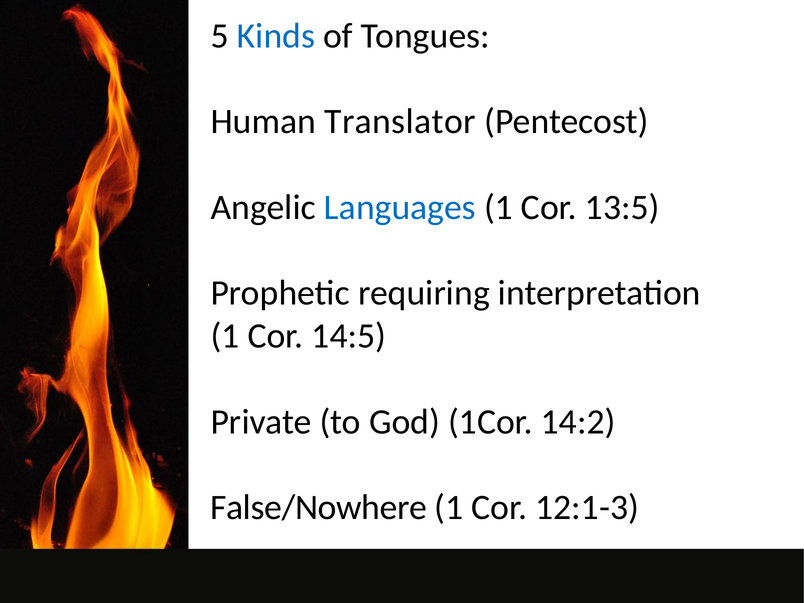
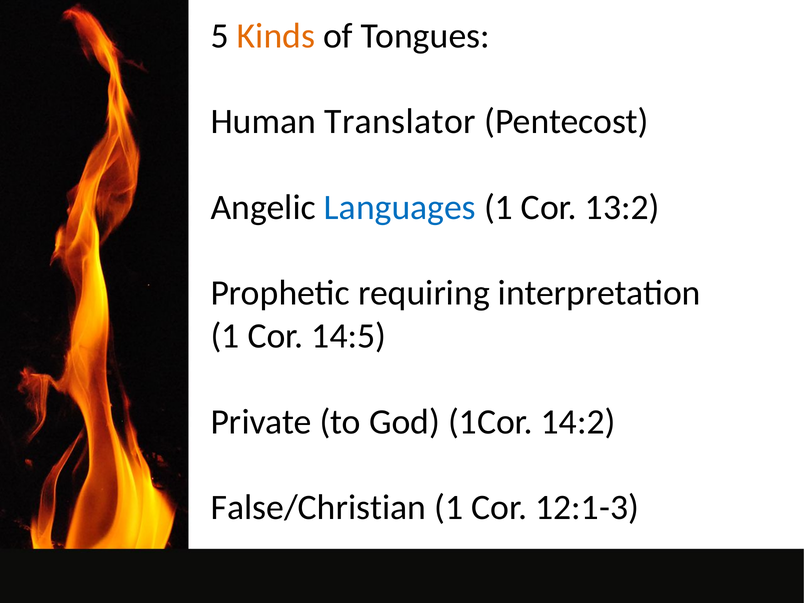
Kinds colour: blue -> orange (276, 36)
13:5: 13:5 -> 13:2 (622, 207)
False/Nowhere: False/Nowhere -> False/Christian (318, 508)
